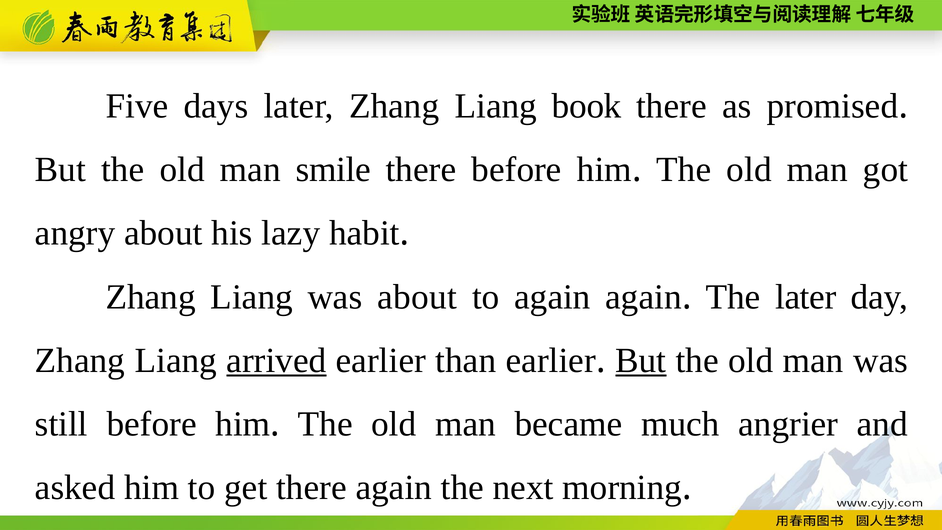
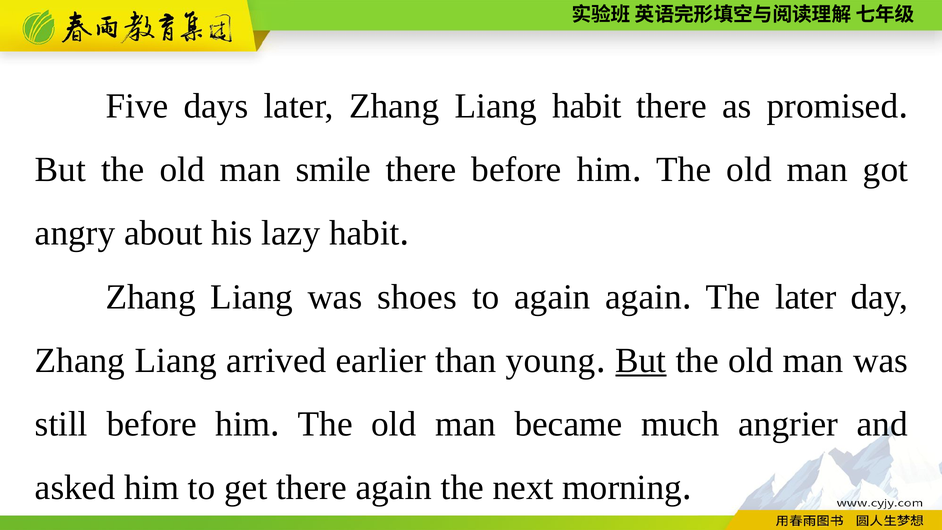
Liang book: book -> habit (587, 106)
was about: about -> shoes (417, 297)
arrived underline: present -> none (276, 360)
than earlier: earlier -> young (551, 360)
